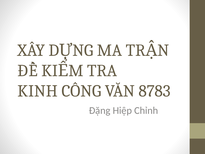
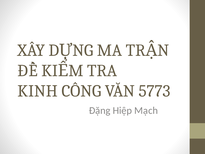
8783: 8783 -> 5773 (154, 91)
Chỉnh: Chỉnh -> Mạch (146, 110)
